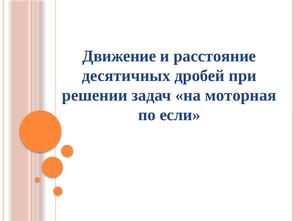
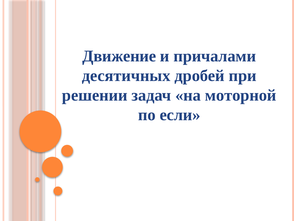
расстояние: расстояние -> причалами (215, 56)
моторная: моторная -> моторной (241, 95)
